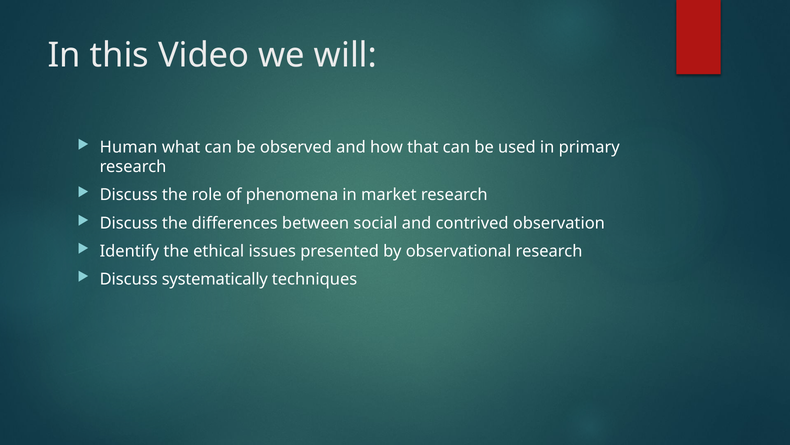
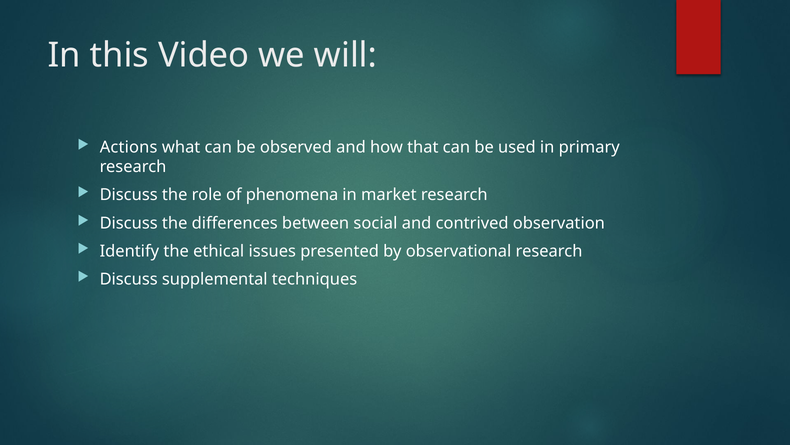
Human: Human -> Actions (129, 147)
systematically: systematically -> supplemental (215, 279)
